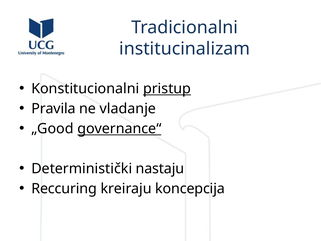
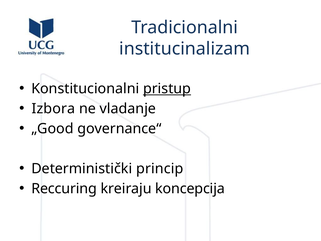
Pravila: Pravila -> Izbora (53, 109)
governance“ underline: present -> none (119, 129)
nastaju: nastaju -> princip (160, 168)
